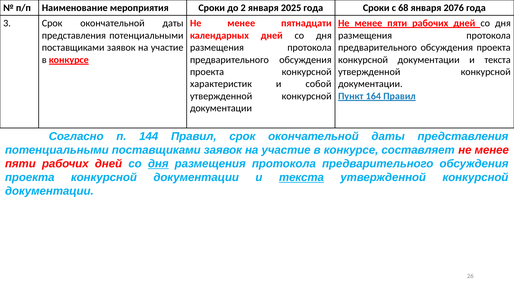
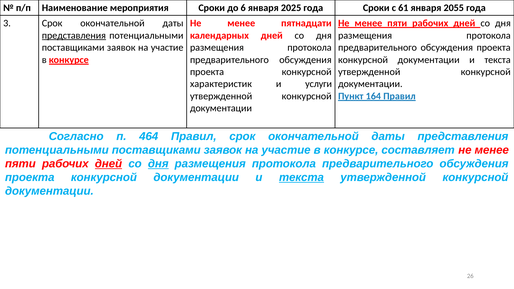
2: 2 -> 6 (243, 8)
68: 68 -> 61 (403, 8)
2076: 2076 -> 2055 (454, 8)
представления underline: none -> present (74, 35)
собой: собой -> услуги (319, 84)
144: 144 -> 464 (149, 136)
дней underline: none -> present (108, 164)
